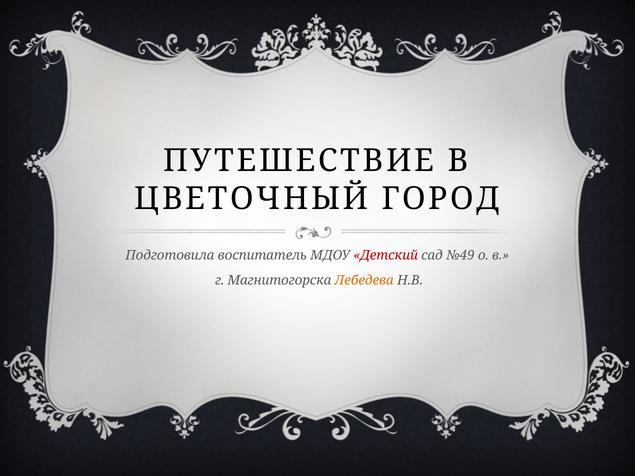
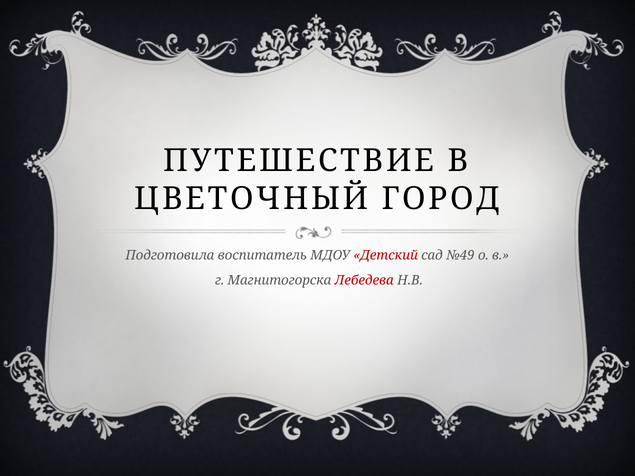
Лебедева colour: orange -> red (364, 280)
